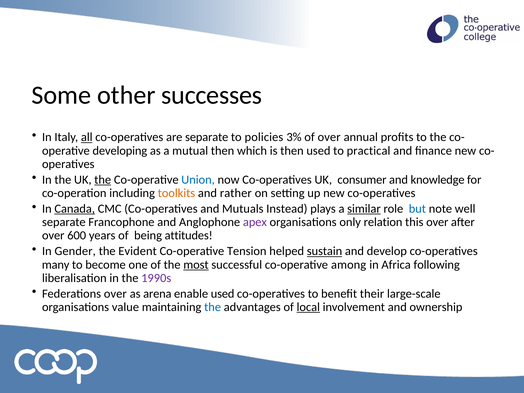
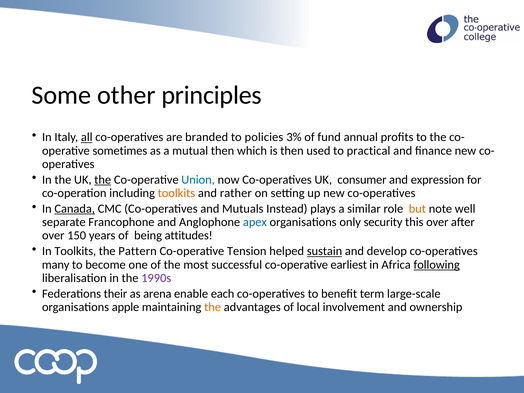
successes: successes -> principles (212, 95)
are separate: separate -> branded (207, 137)
of over: over -> fund (329, 137)
developing: developing -> sometimes (120, 151)
knowledge: knowledge -> expression (438, 180)
similar underline: present -> none (364, 209)
but colour: blue -> orange (417, 209)
apex colour: purple -> blue (255, 222)
relation: relation -> security (383, 222)
600: 600 -> 150 (77, 236)
In Gender: Gender -> Toolkits (75, 251)
Evident: Evident -> Pattern (138, 251)
most underline: present -> none (196, 265)
among: among -> earliest (349, 265)
following underline: none -> present (437, 265)
Federations over: over -> their (115, 294)
enable used: used -> each (223, 294)
their: their -> term (372, 294)
value: value -> apple (126, 307)
the colour: blue -> orange (213, 307)
local underline: present -> none (308, 307)
